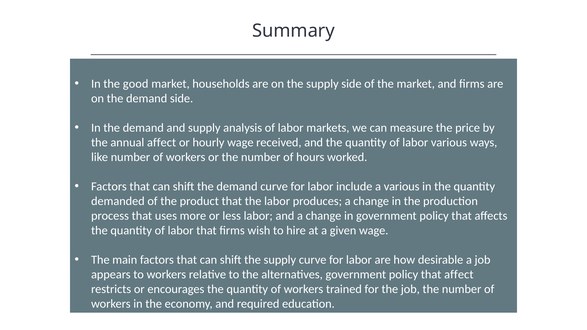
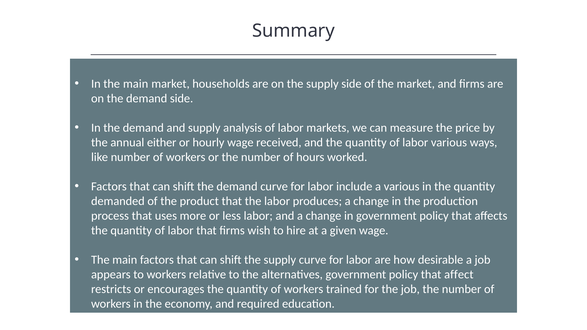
In the good: good -> main (136, 84)
annual affect: affect -> either (162, 143)
